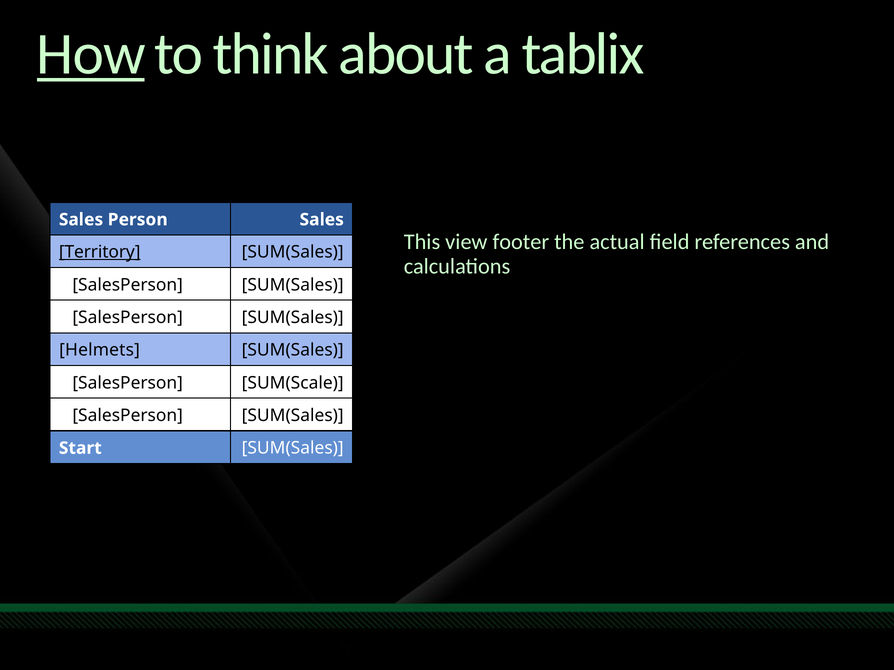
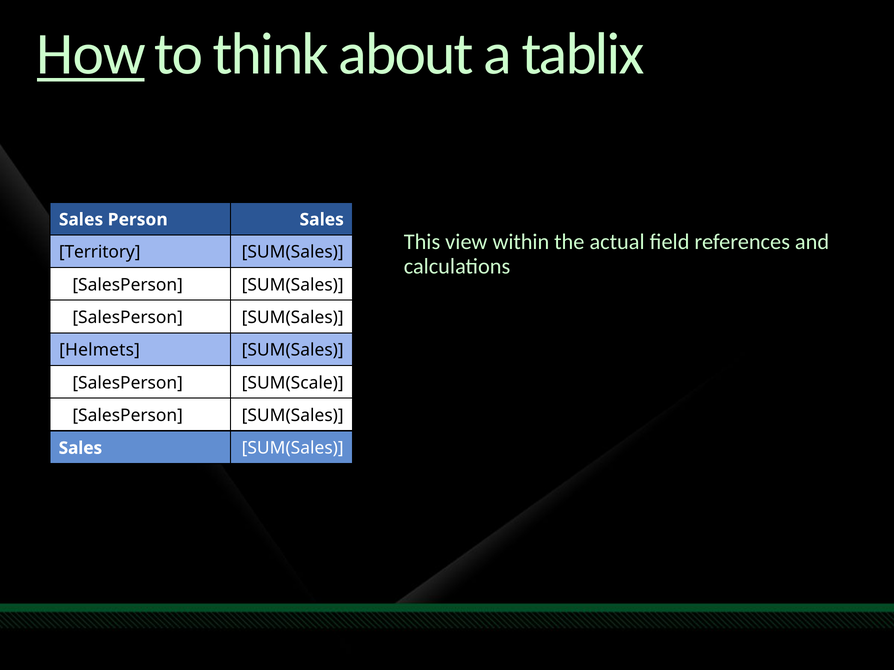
footer: footer -> within (521, 242)
Territory underline: present -> none (100, 252)
Start: Start -> Sales (80, 448)
